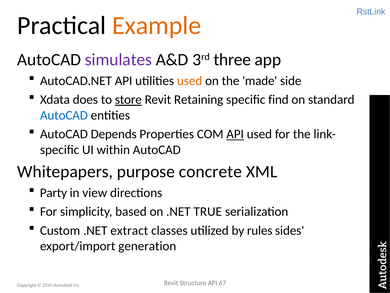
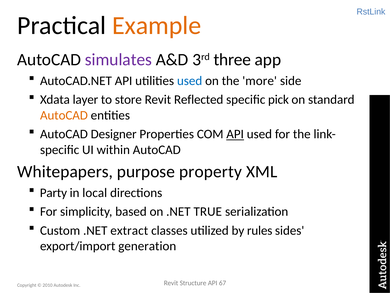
used colour: orange -> blue (190, 81)
made: made -> more (260, 81)
does: does -> layer (85, 99)
store underline: present -> none (128, 99)
Retaining: Retaining -> Reflected (199, 99)
find: find -> pick (278, 99)
AutoCAD colour: blue -> orange (64, 115)
Depends: Depends -> Designer (114, 134)
concrete: concrete -> property (210, 171)
view: view -> local (95, 192)
